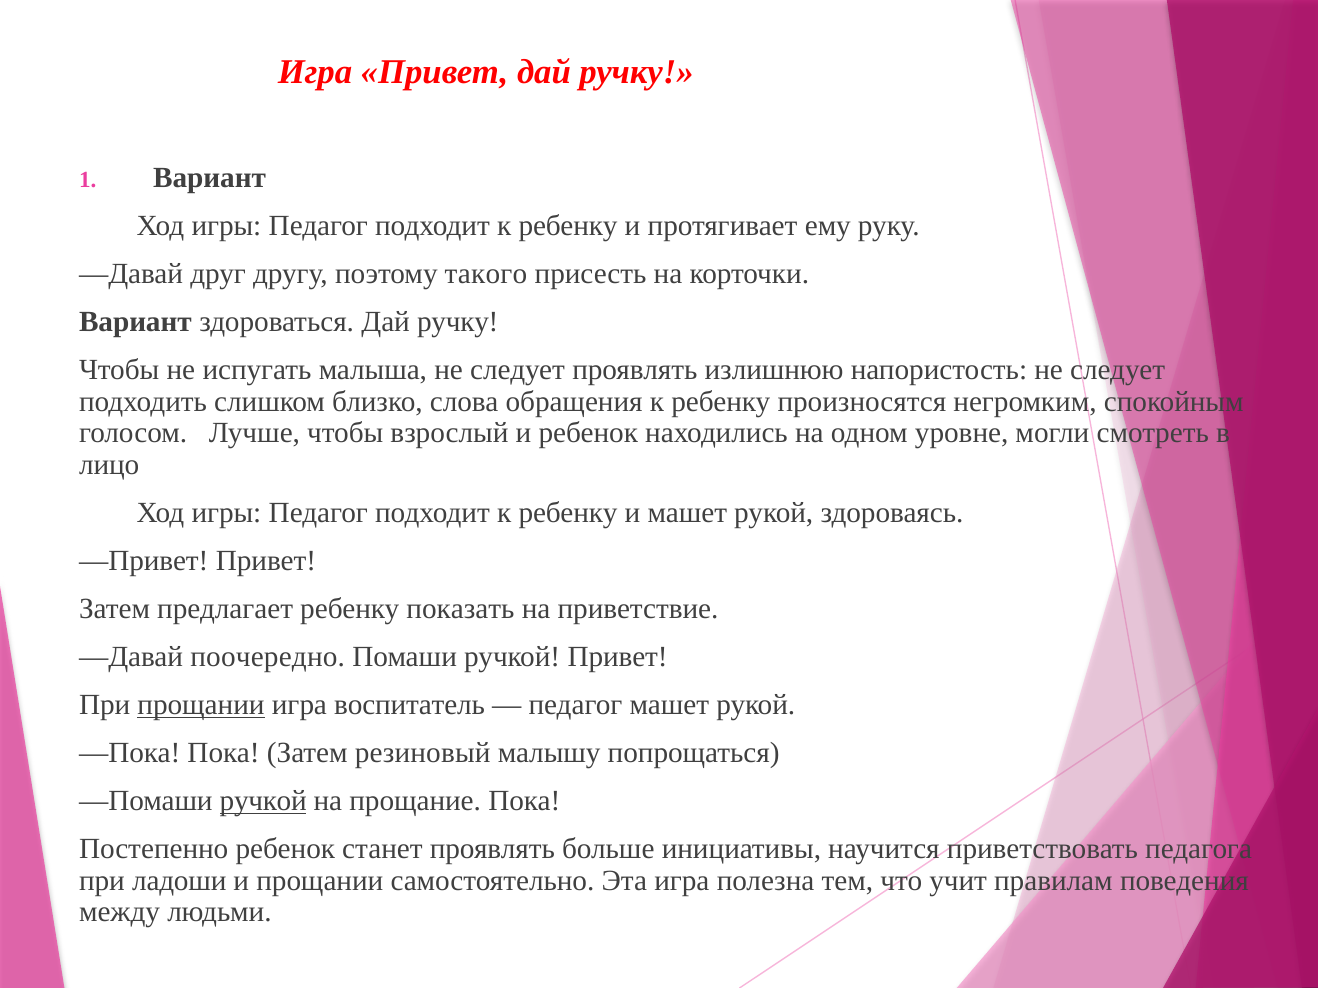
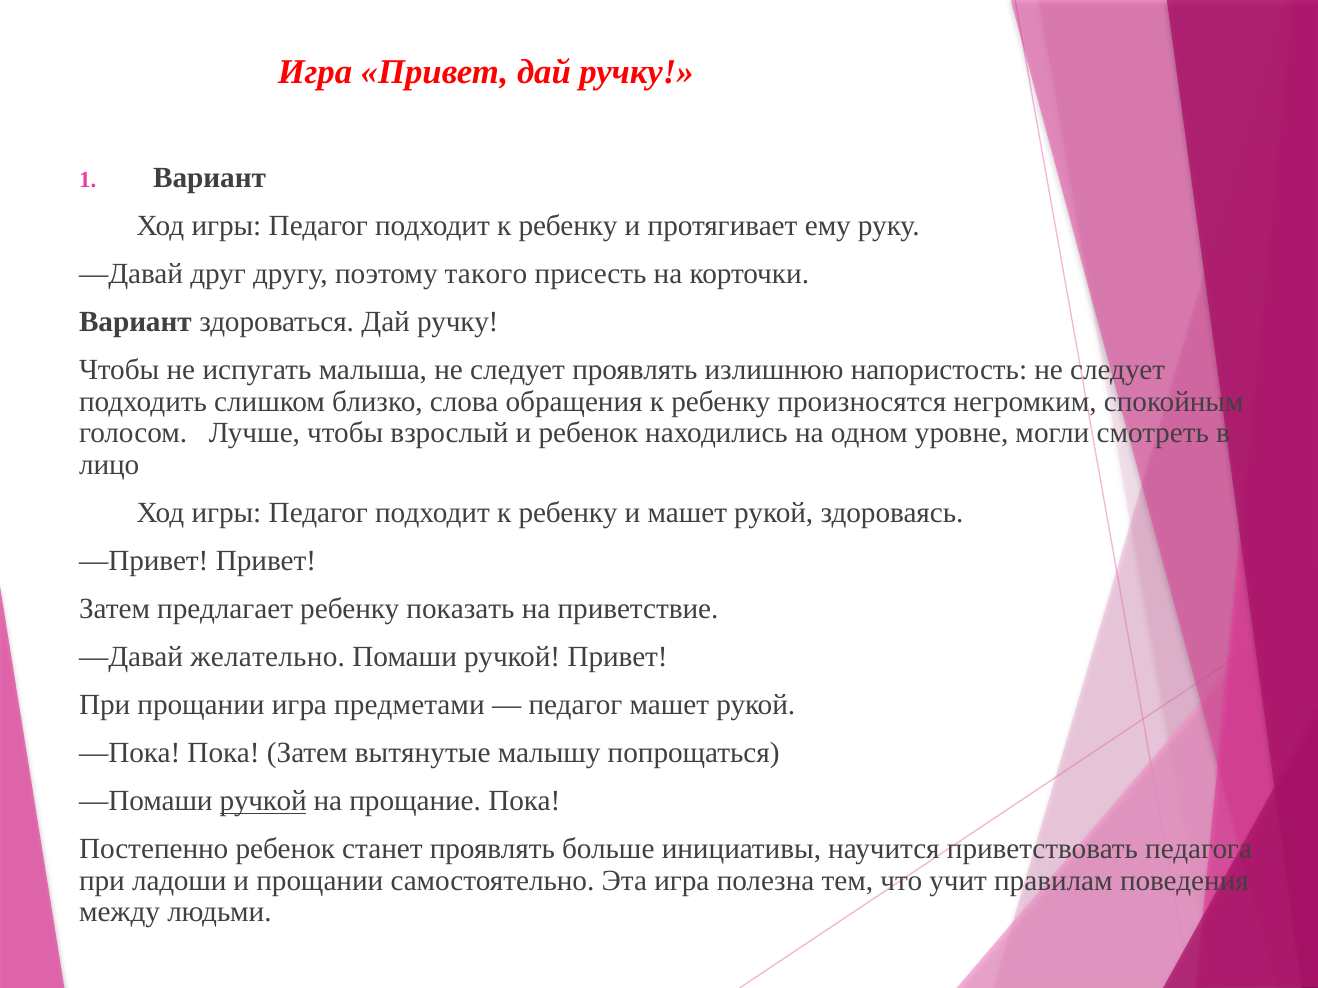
поочередно: поочередно -> желательно (268, 657)
прощании underline: present -> none (201, 705)
воспитатель: воспитатель -> предметами (409, 705)
резиновый: резиновый -> вытянутые (423, 753)
